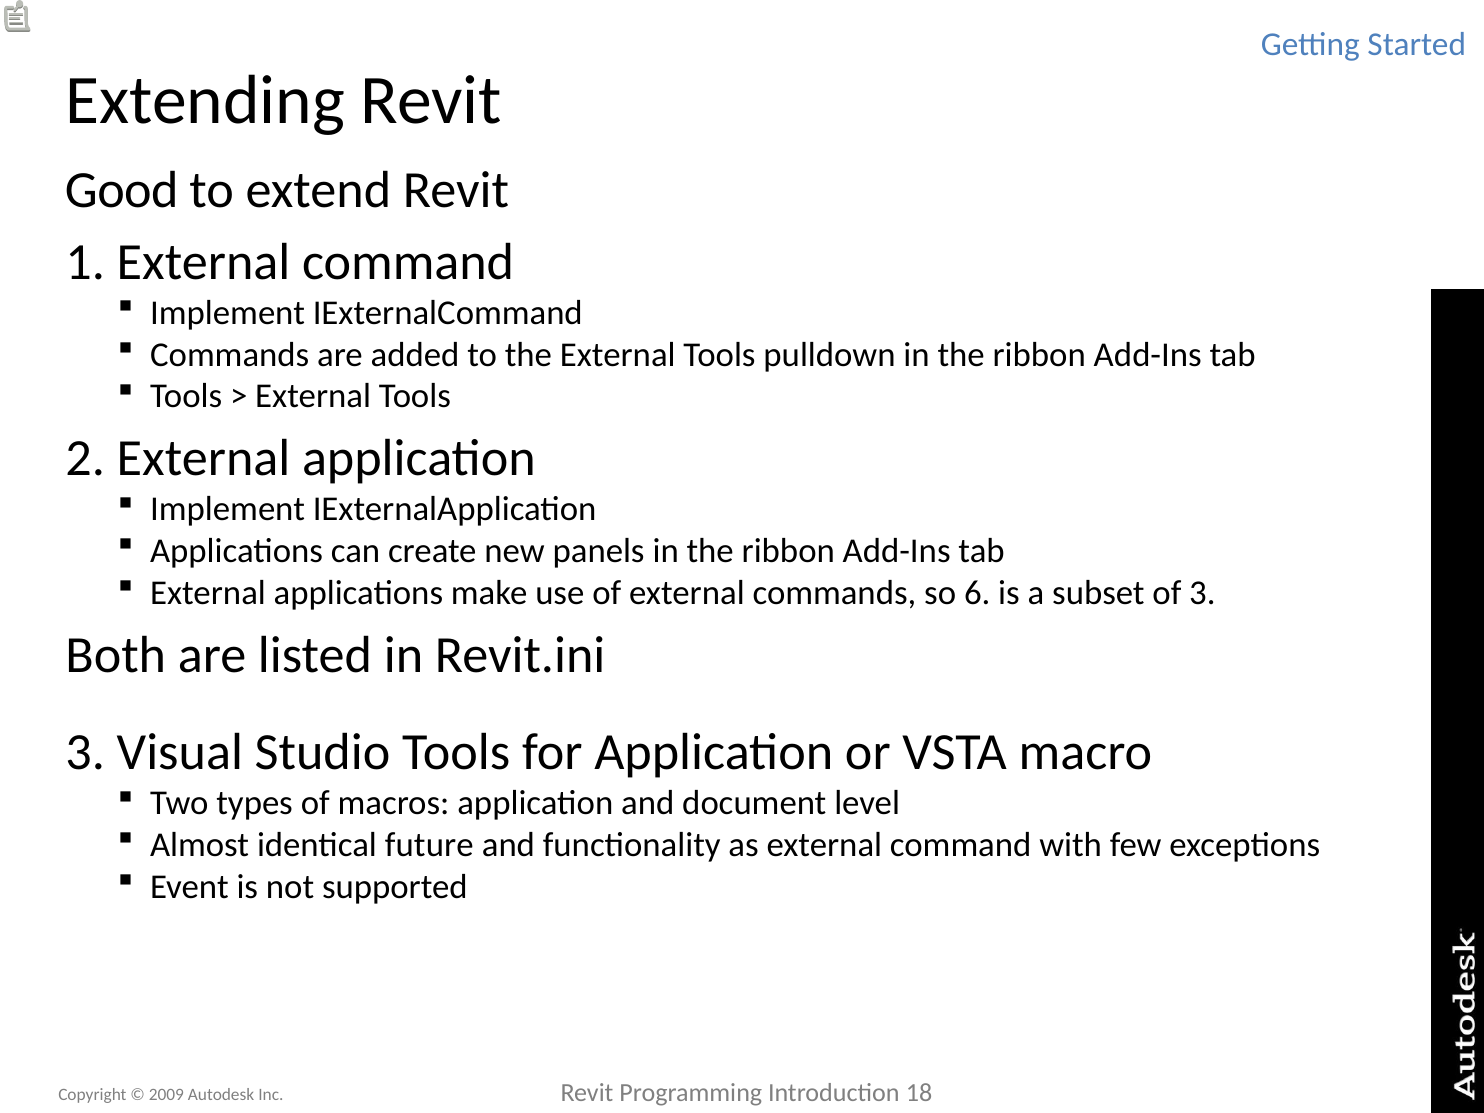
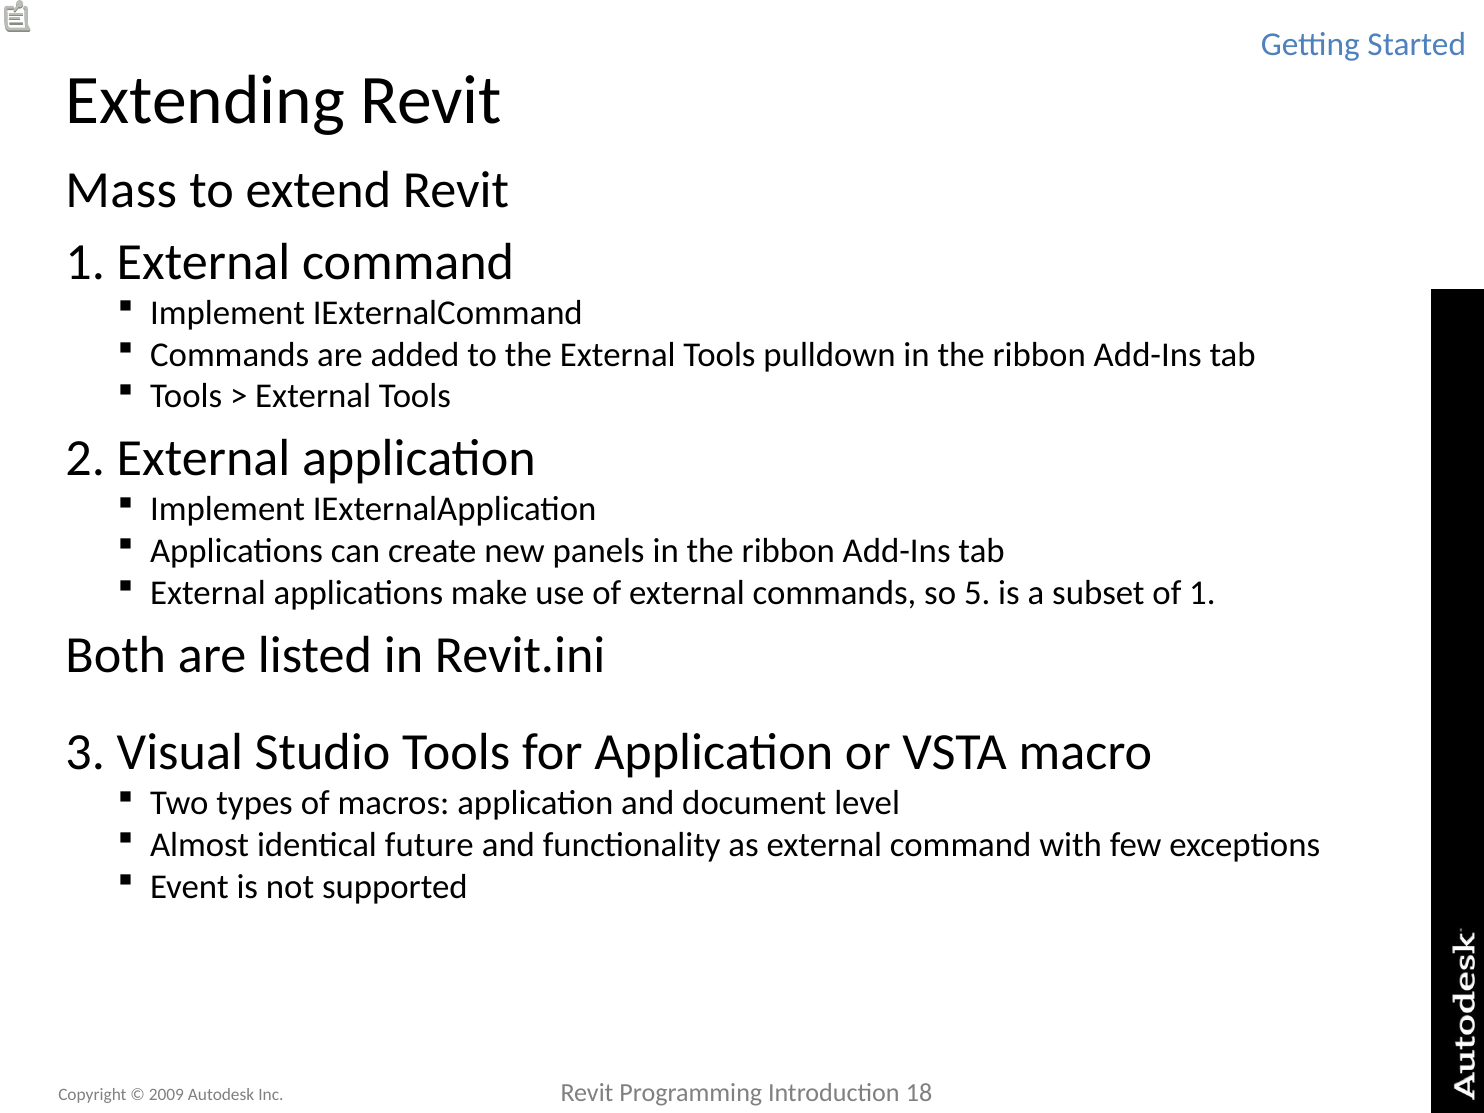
Good: Good -> Mass (121, 191)
6: 6 -> 5 (977, 593)
of 3: 3 -> 1 (1202, 593)
